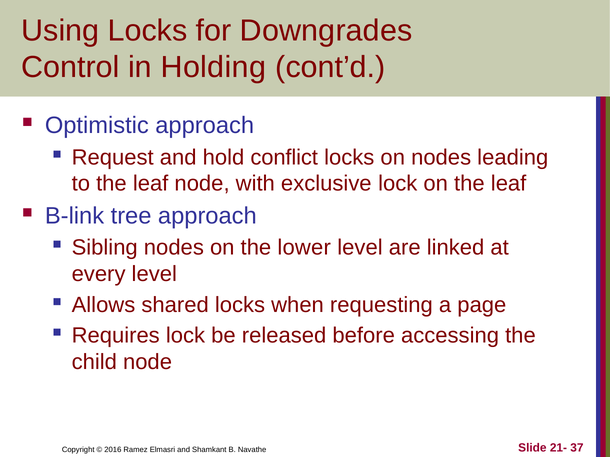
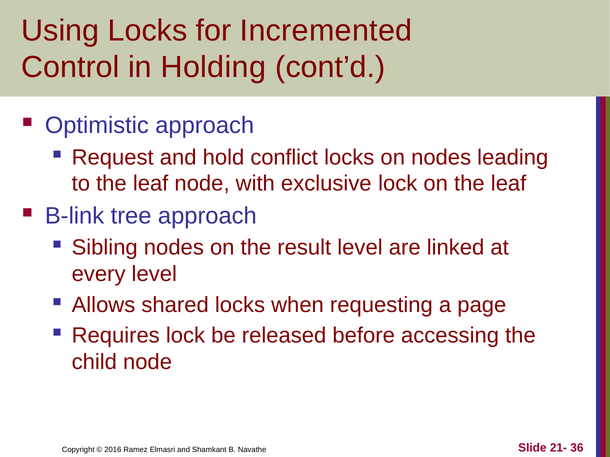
Downgrades: Downgrades -> Incremented (326, 31)
lower: lower -> result (304, 248)
37: 37 -> 36 (577, 448)
